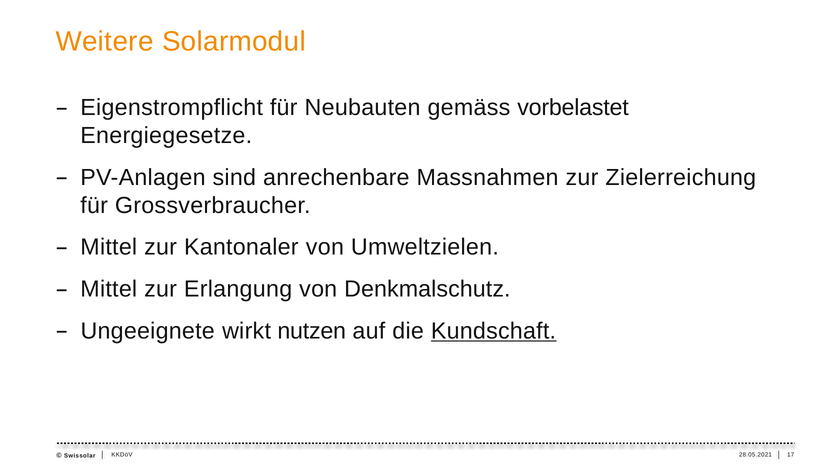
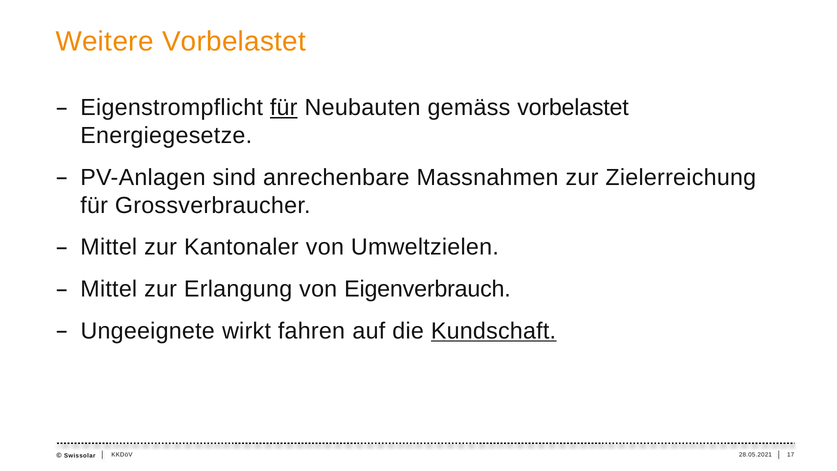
Weitere Solarmodul: Solarmodul -> Vorbelastet (234, 42)
für underline: none -> present (284, 108)
Denkmalschutz: Denkmalschutz -> Eigenverbrauch (428, 289)
nutzen: nutzen -> fahren (311, 331)
